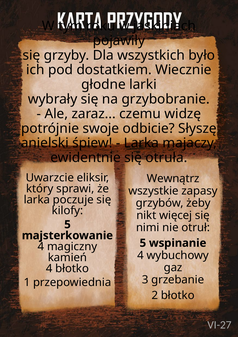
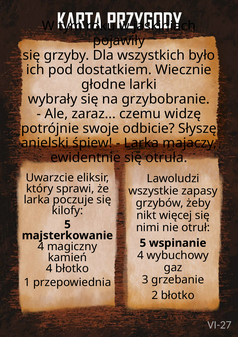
Wewnątrz: Wewnątrz -> Lawoludzi (173, 179)
